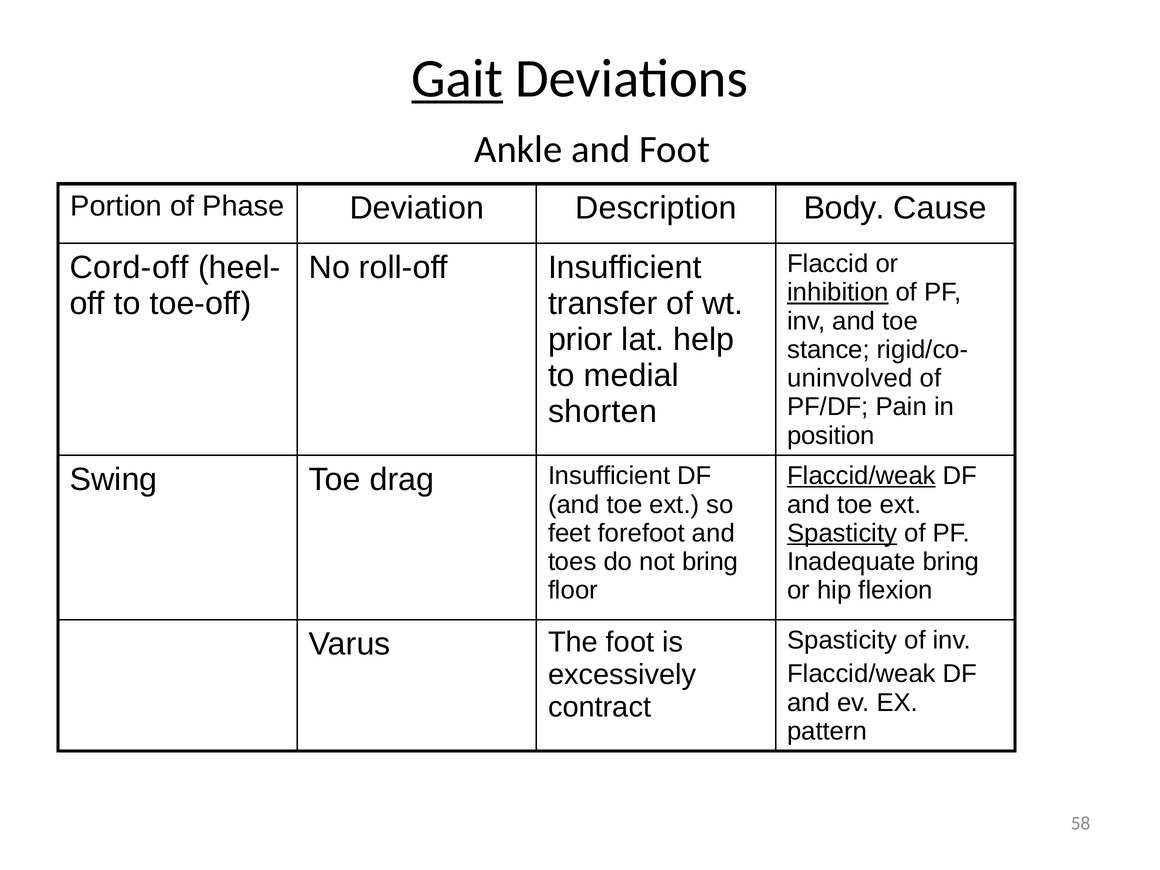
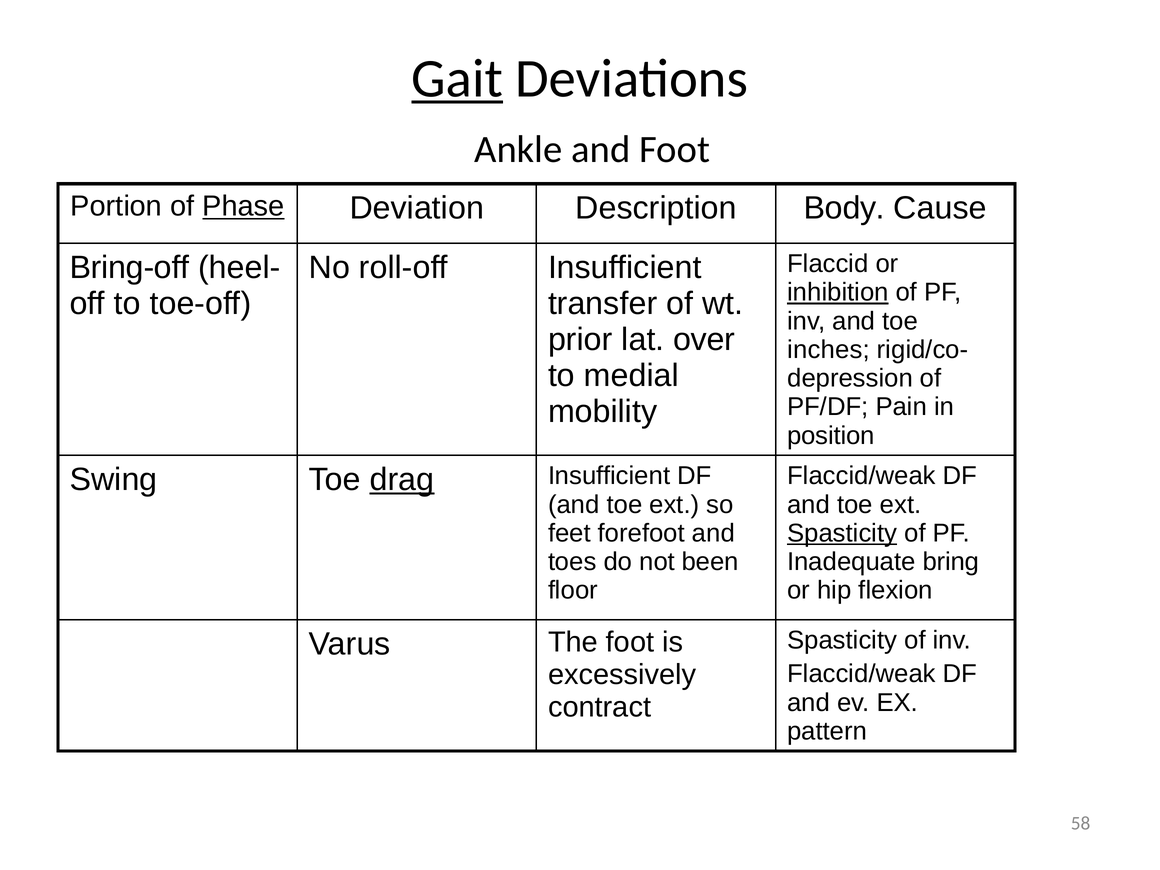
Phase underline: none -> present (243, 206)
Cord-off: Cord-off -> Bring-off (129, 268)
help: help -> over (704, 340)
stance: stance -> inches (828, 350)
uninvolved: uninvolved -> depression (850, 378)
shorten: shorten -> mobility (603, 411)
Flaccid/weak underline: present -> none (861, 476)
drag underline: none -> present (402, 480)
not bring: bring -> been (710, 562)
